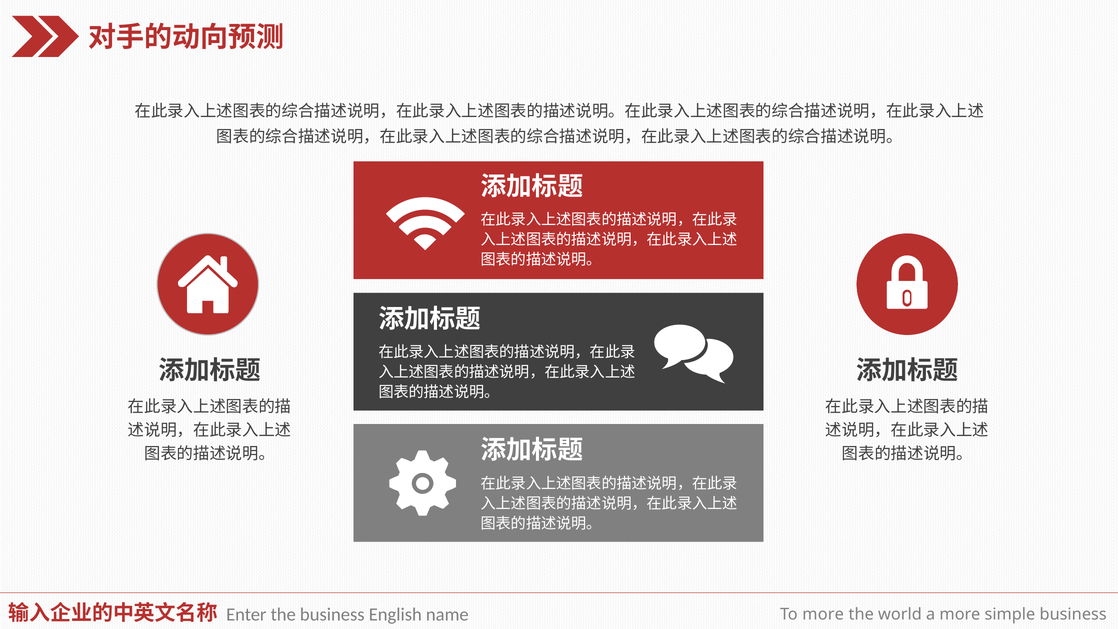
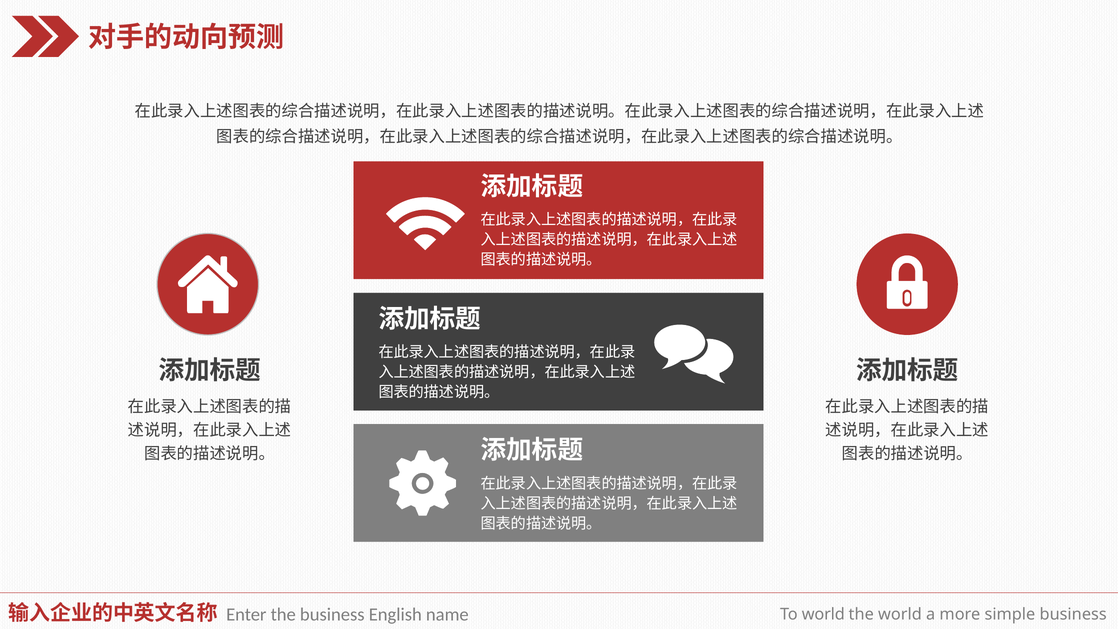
To more: more -> world (823, 614)
